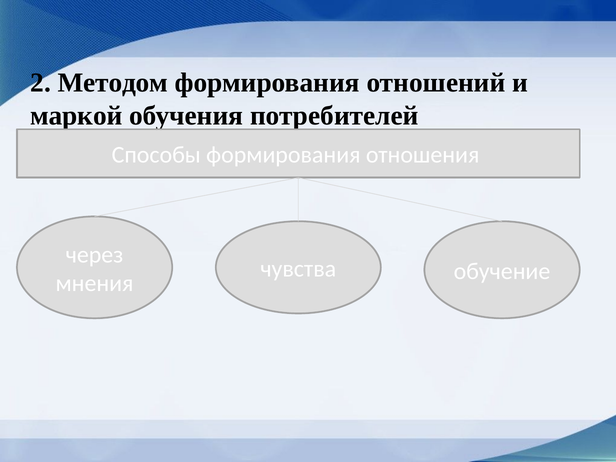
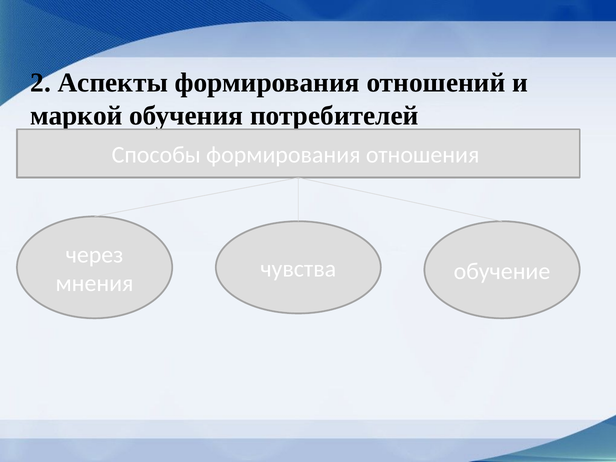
Методом: Методом -> Аспекты (113, 83)
